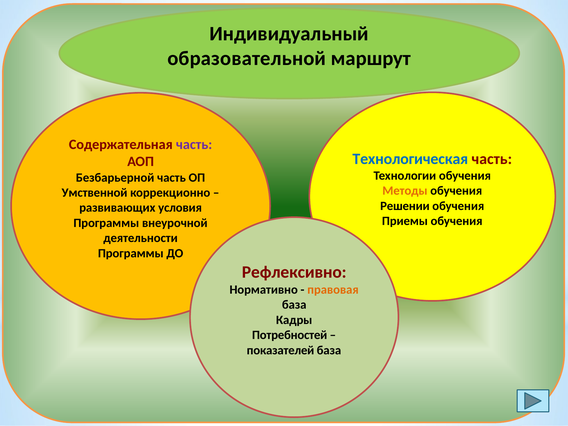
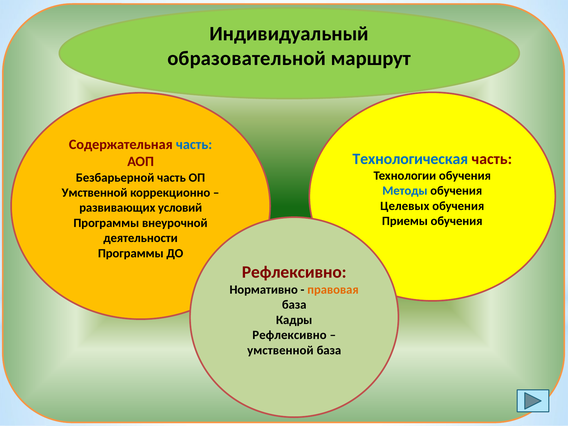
часть colour: purple -> blue (194, 144)
Методы colour: orange -> blue (405, 191)
Решении: Решении -> Целевых (405, 206)
условия: условия -> условий (180, 208)
Потребностей: Потребностей -> Рефлексивно (290, 335)
показателей: показателей -> умственной (280, 350)
